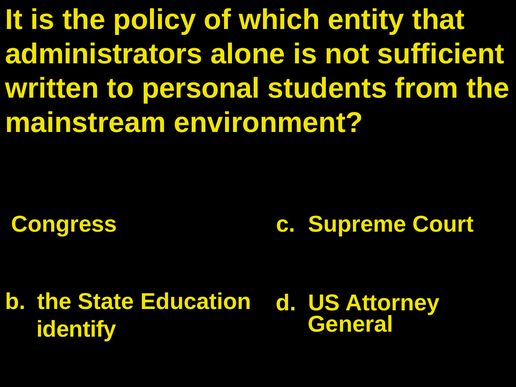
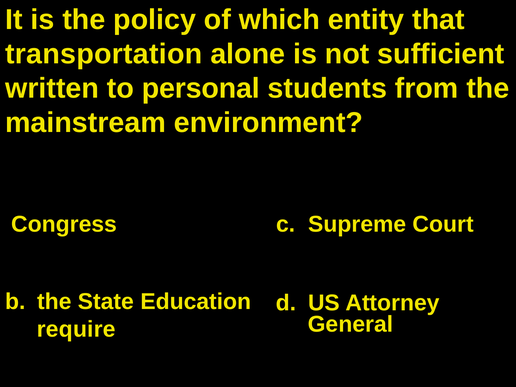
administrators: administrators -> transportation (104, 54)
identify: identify -> require (76, 329)
